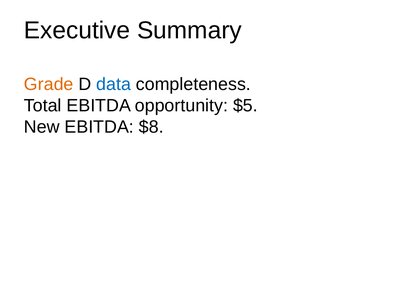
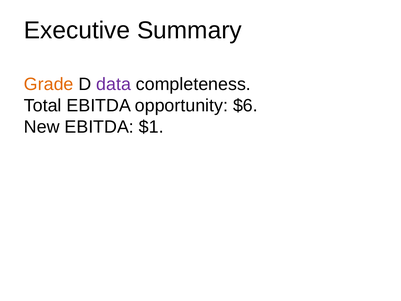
data colour: blue -> purple (114, 84)
$5: $5 -> $6 (245, 105)
$8: $8 -> $1 (151, 127)
